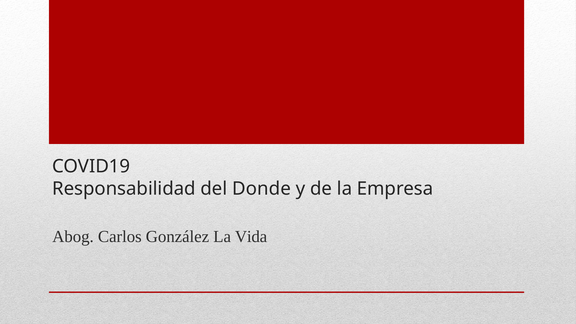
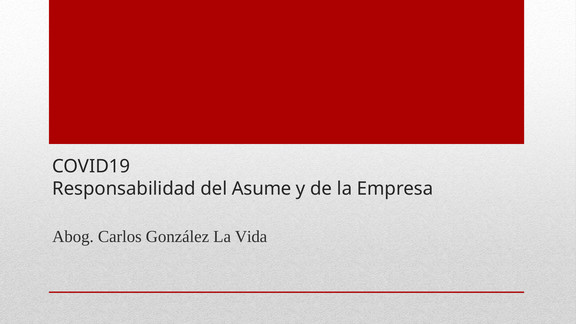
Donde: Donde -> Asume (262, 189)
